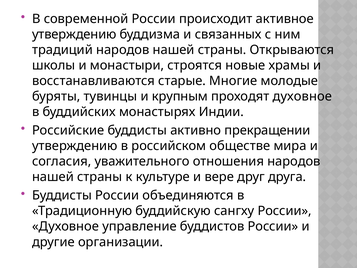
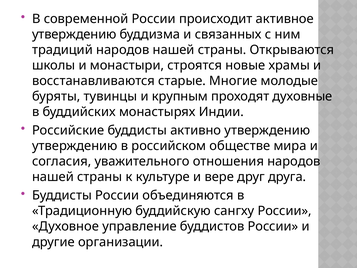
проходят духовное: духовное -> духовные (302, 96)
активно прекращении: прекращении -> утверждению (267, 130)
